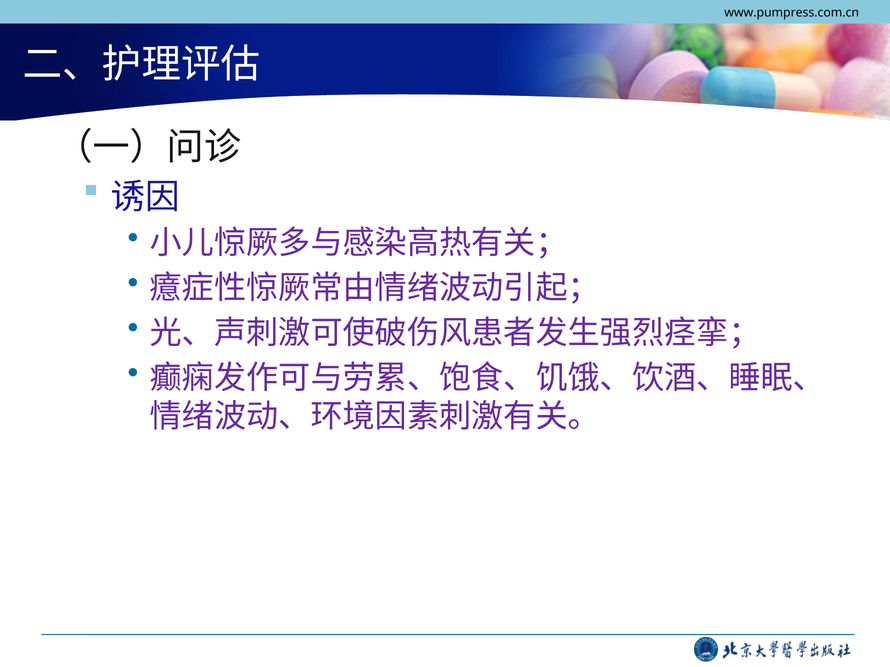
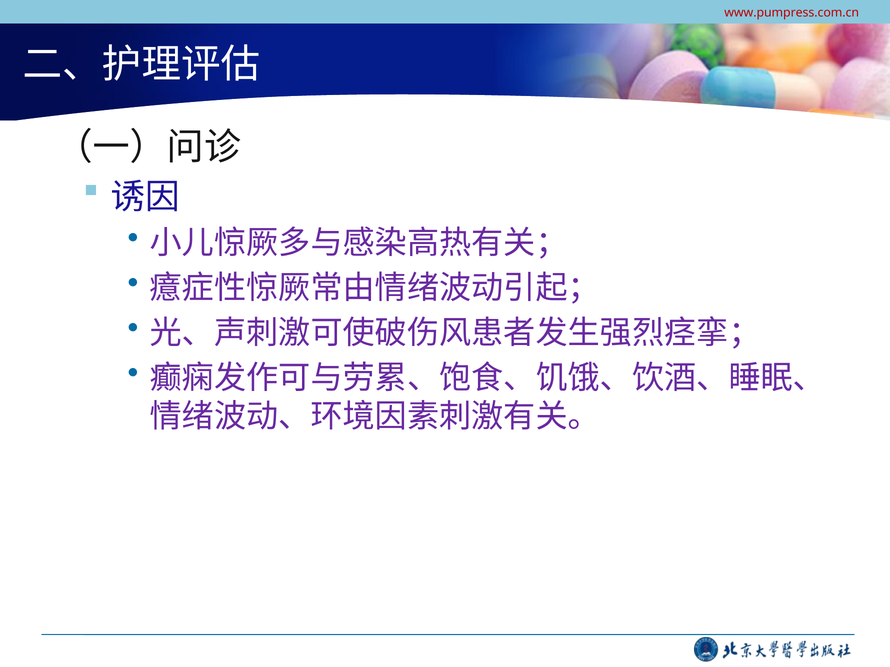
www.pumpress.com.cn colour: black -> red (792, 13)
